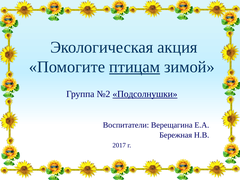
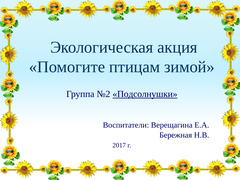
птицам underline: present -> none (135, 67)
